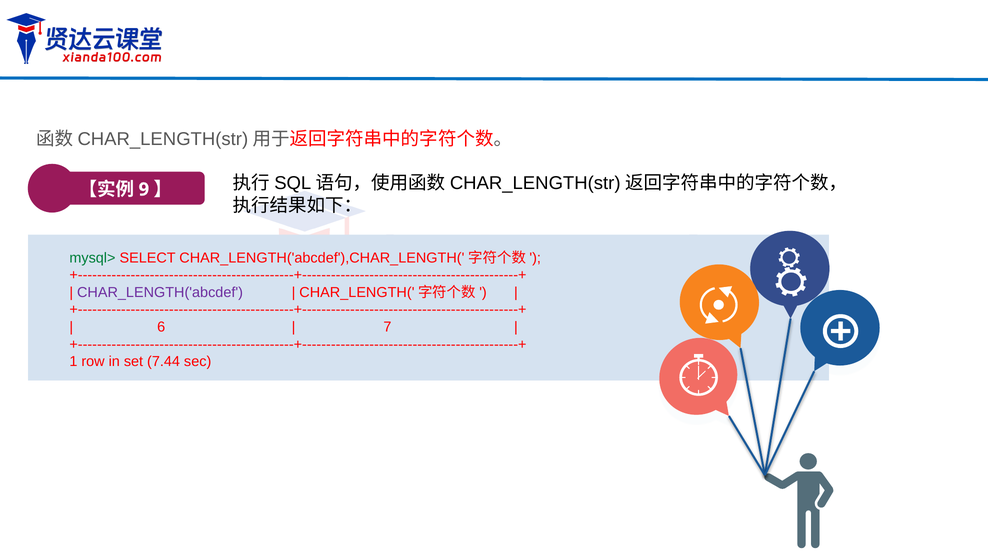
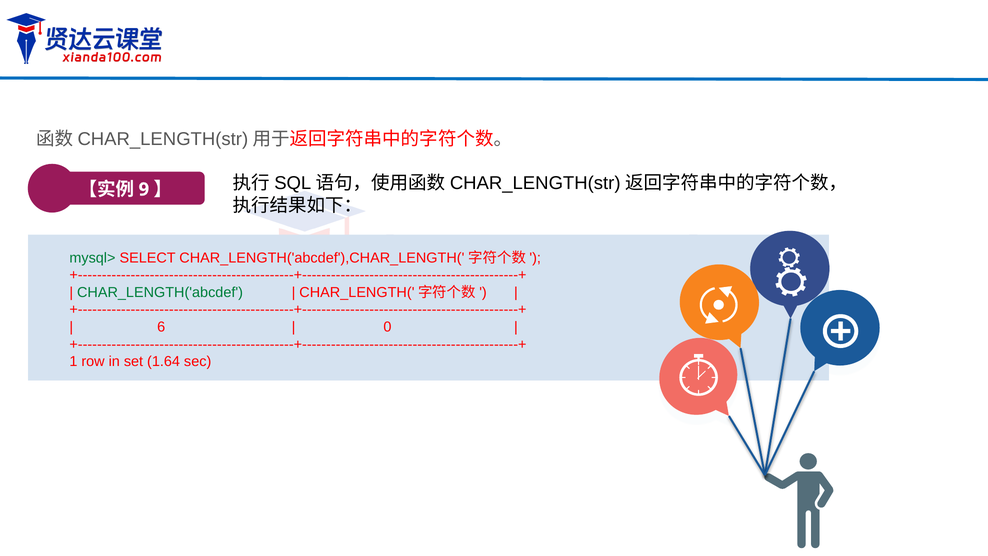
CHAR_LENGTH('abcdef colour: purple -> green (160, 292)
7: 7 -> 0 (387, 327)
7.44: 7.44 -> 1.64 (164, 361)
